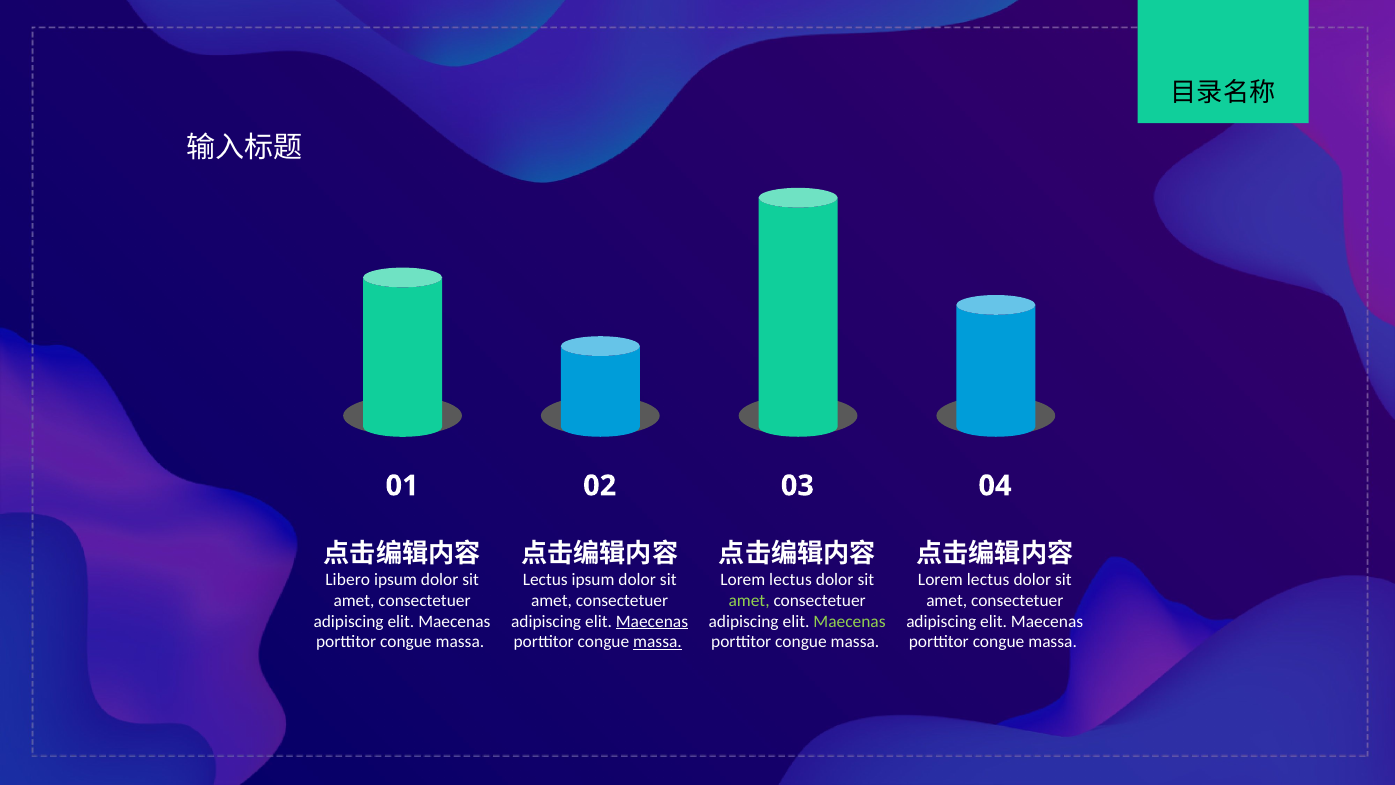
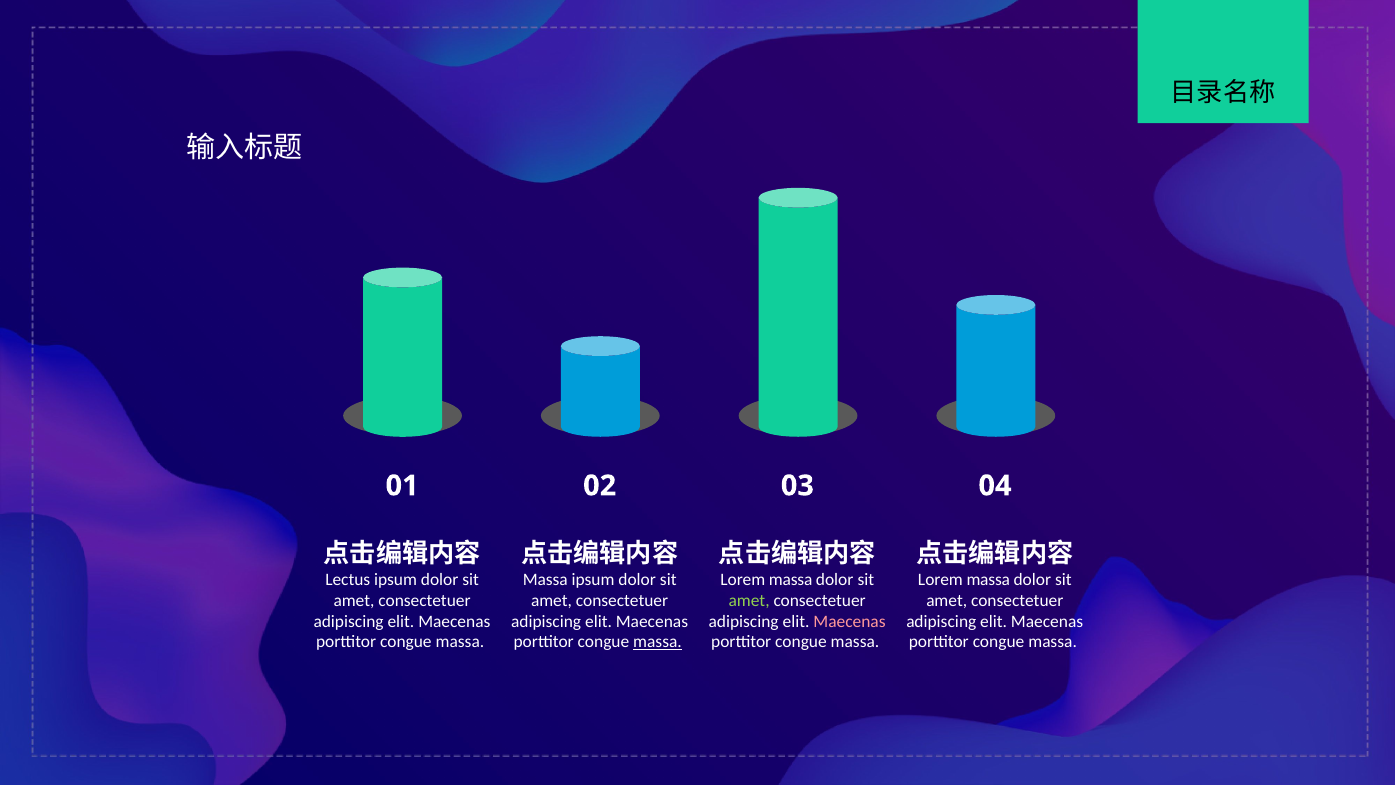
Libero: Libero -> Lectus (348, 579)
Lectus: Lectus -> Massa (545, 579)
lectus: lectus -> massa (791, 579)
lectus: lectus -> massa (988, 579)
Maecenas underline: present -> none (652, 621)
Maecenas colour: light green -> pink (850, 621)
